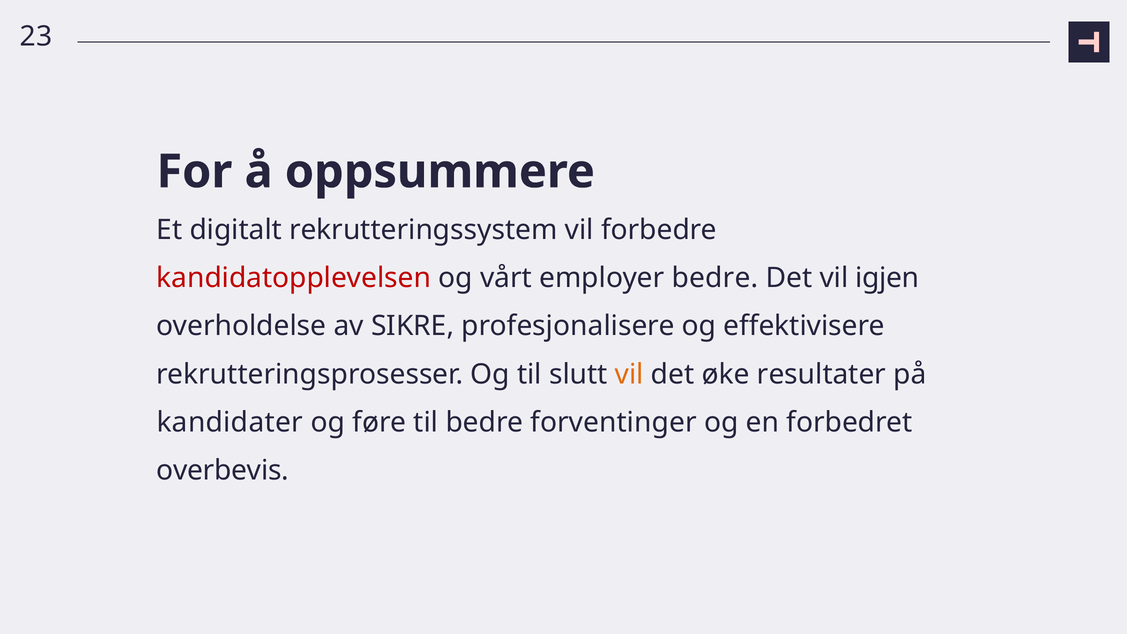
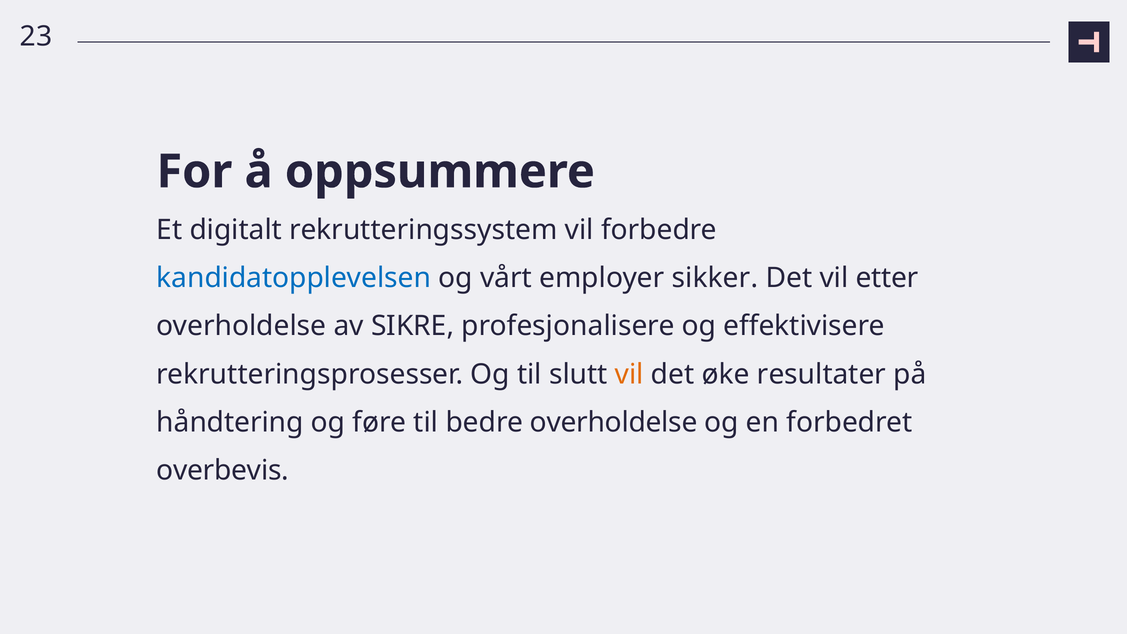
kandidatopplevelsen colour: red -> blue (294, 278)
employer bedre: bedre -> sikker (715, 278)
igjen: igjen -> etter (887, 278)
kandidater: kandidater -> håndtering (230, 422)
bedre forventinger: forventinger -> overholdelse (614, 422)
